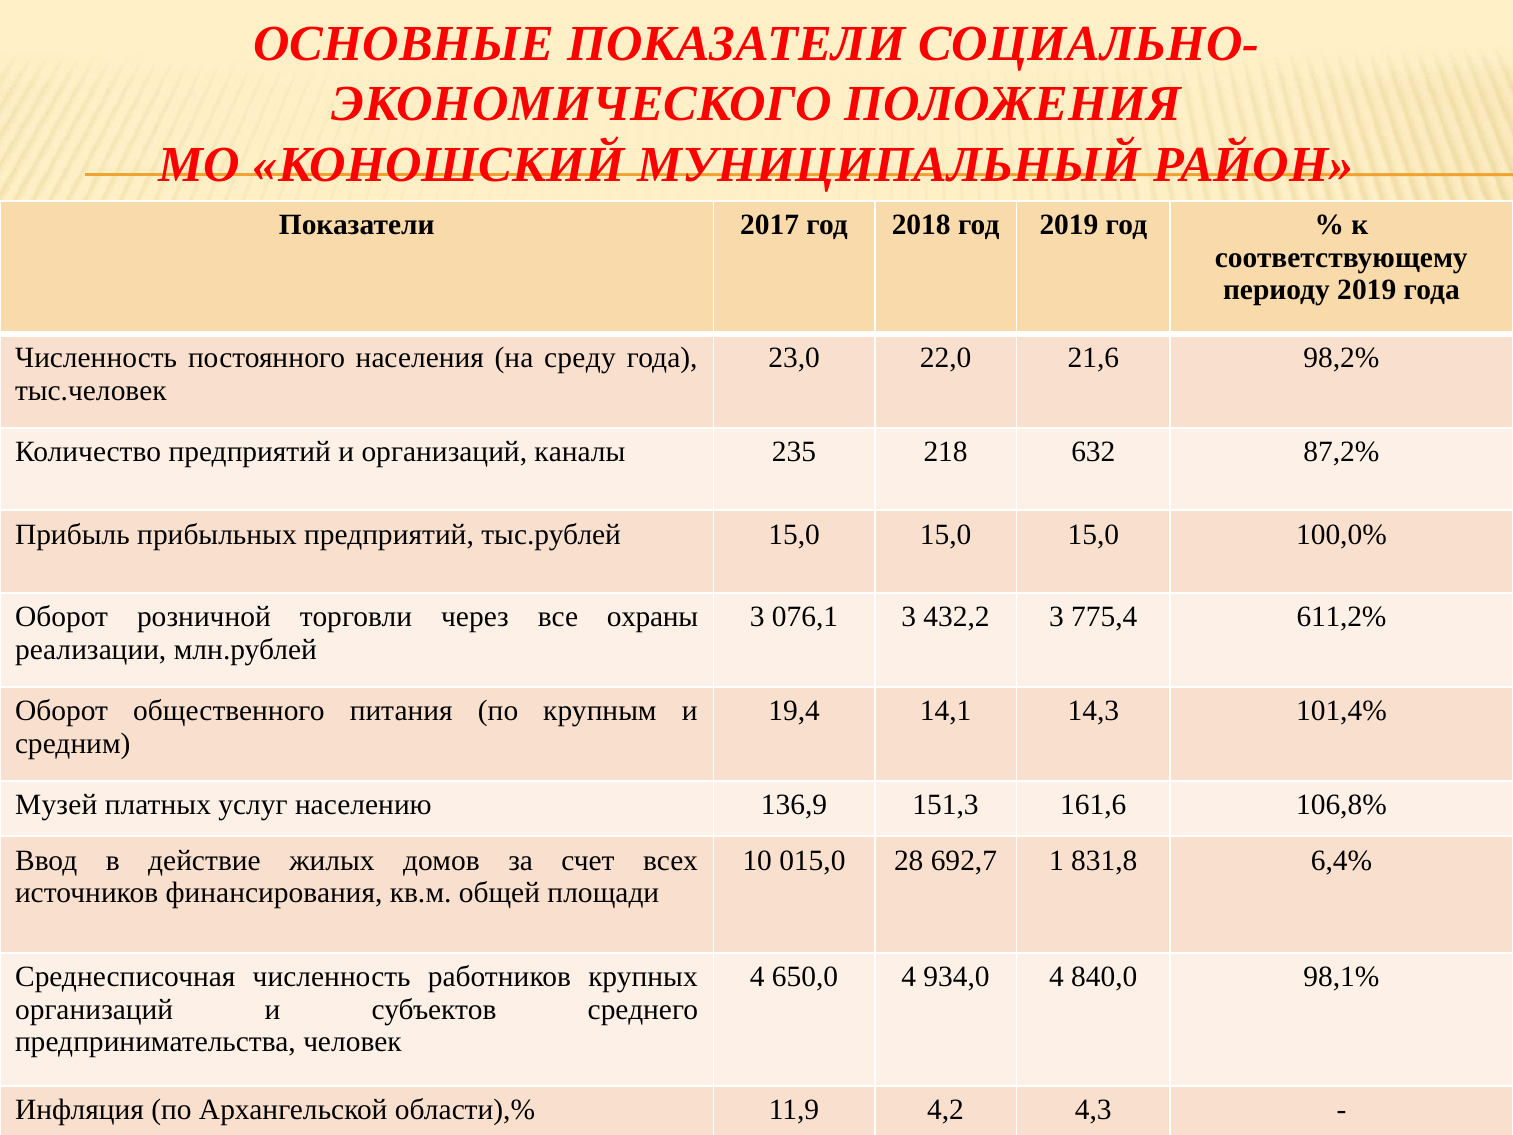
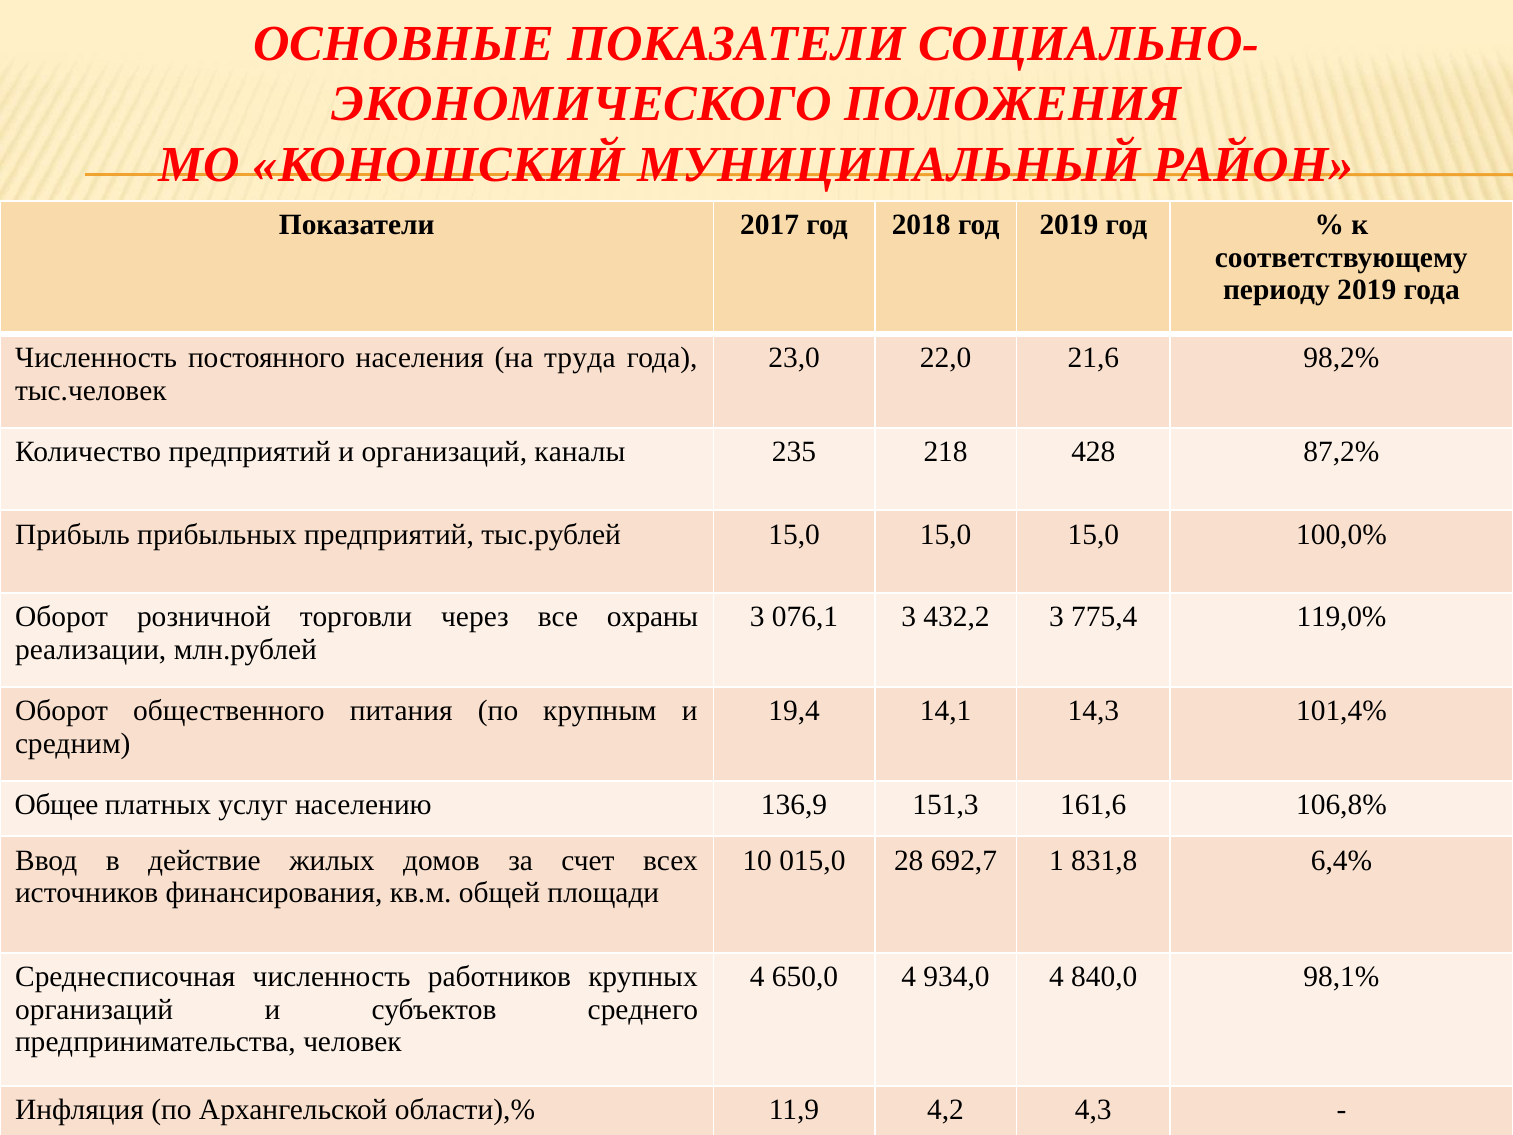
среду: среду -> труда (580, 358)
632: 632 -> 428 (1093, 452)
611,2%: 611,2% -> 119,0% (1342, 617)
Музей: Музей -> Общее (56, 805)
